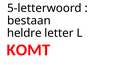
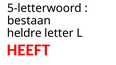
KOMT: KOMT -> HEEFT (28, 50)
